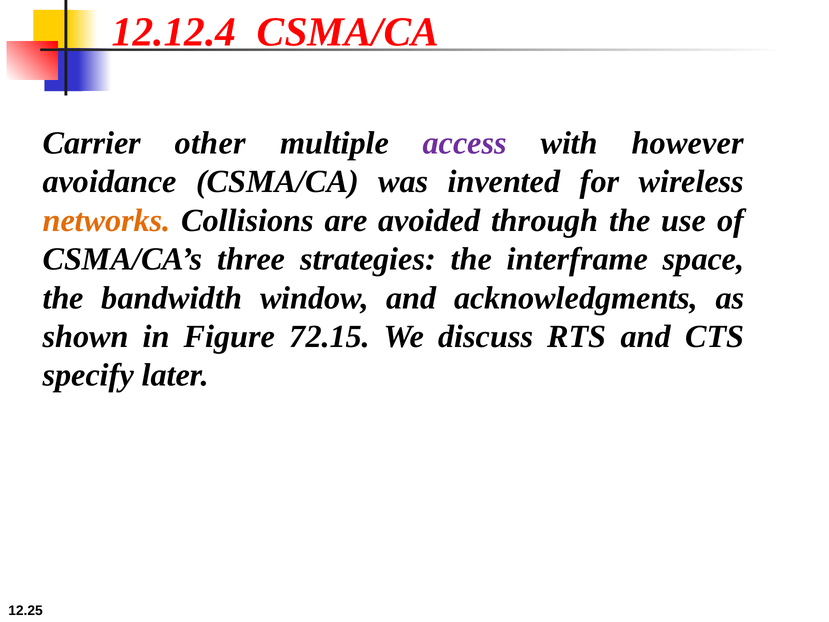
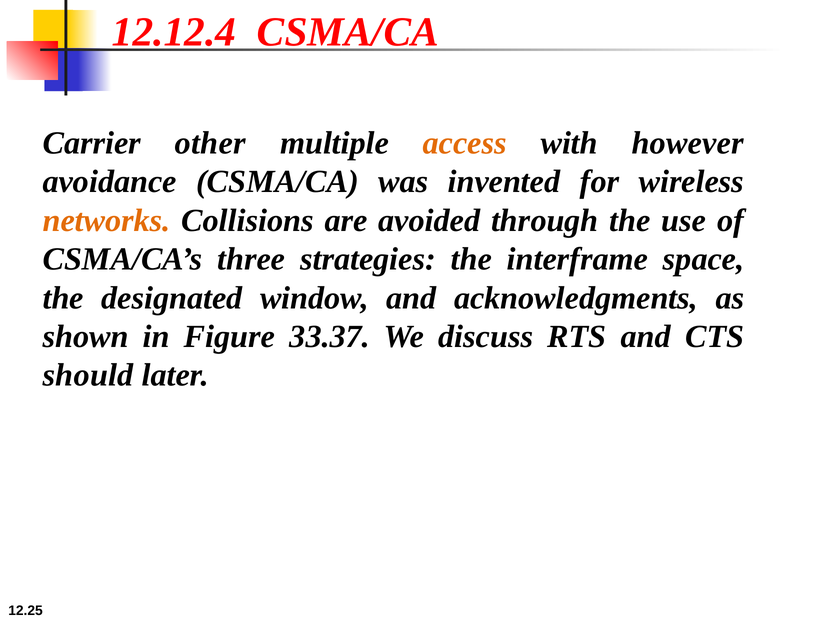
access colour: purple -> orange (465, 143)
bandwidth: bandwidth -> designated (172, 298)
72.15: 72.15 -> 33.37 (330, 336)
specify: specify -> should (88, 375)
